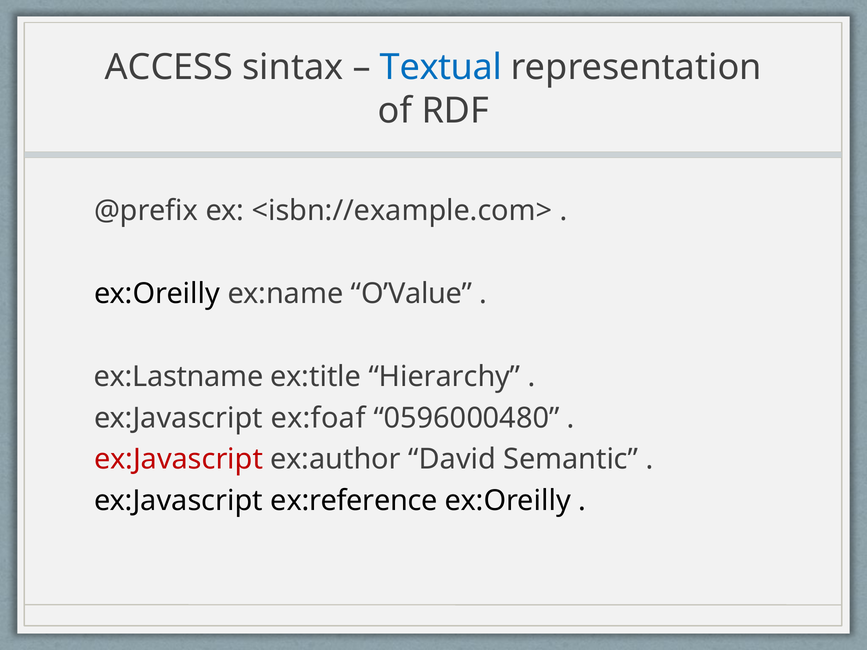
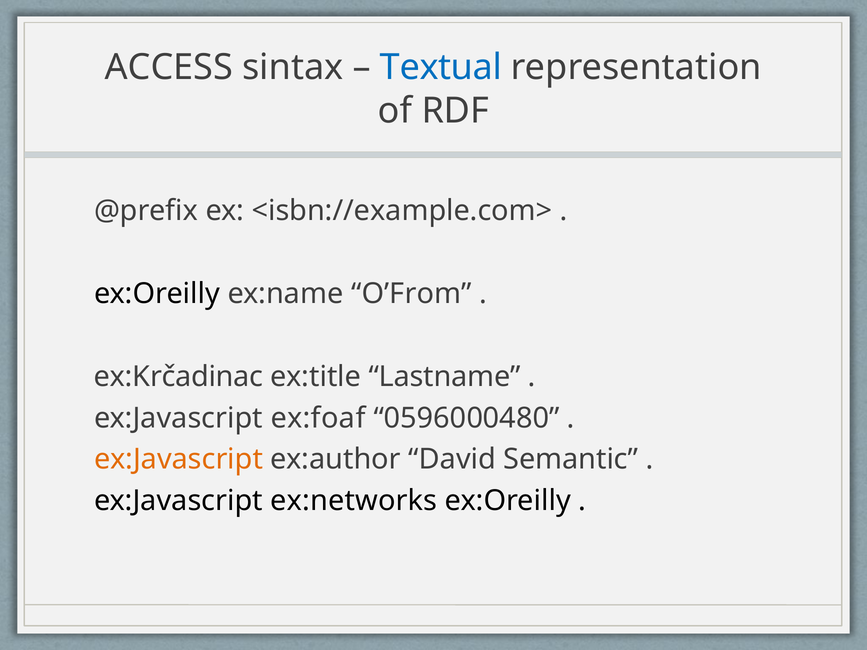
O’Value: O’Value -> O’From (411, 294)
ex:Lastname: ex:Lastname -> ex:Krčadinac (179, 377)
Hierarchy: Hierarchy -> Lastname (445, 377)
ex:Javascript colour: red -> orange (178, 460)
ex:reference: ex:reference -> ex:networks (354, 501)
